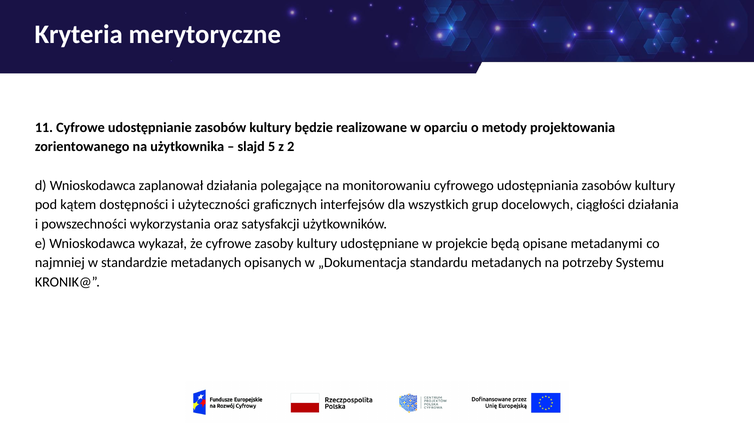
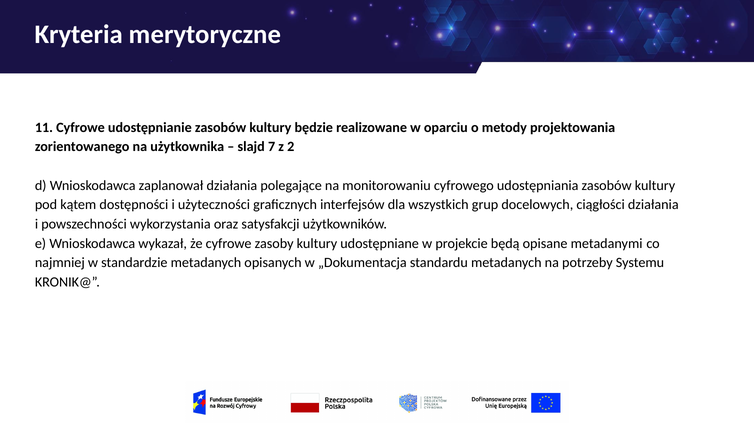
5: 5 -> 7 (272, 147)
